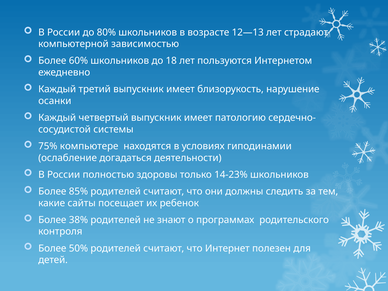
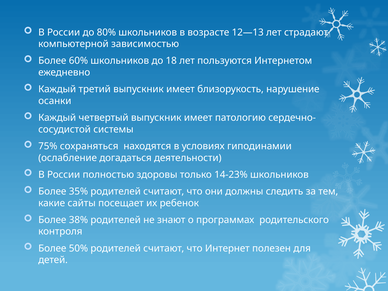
компьютере: компьютере -> сохраняться (89, 146)
85%: 85% -> 35% (78, 191)
